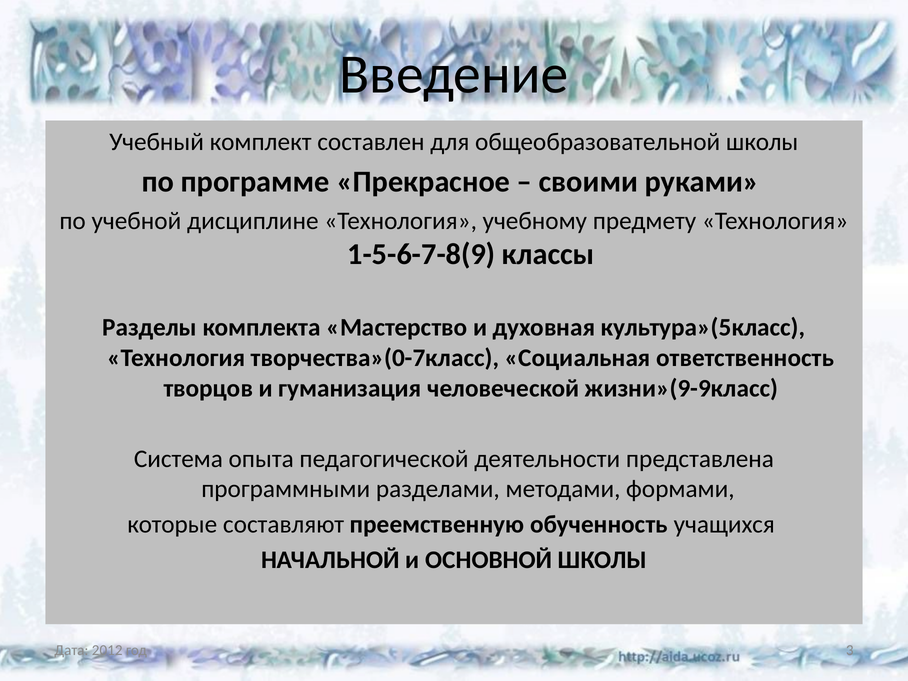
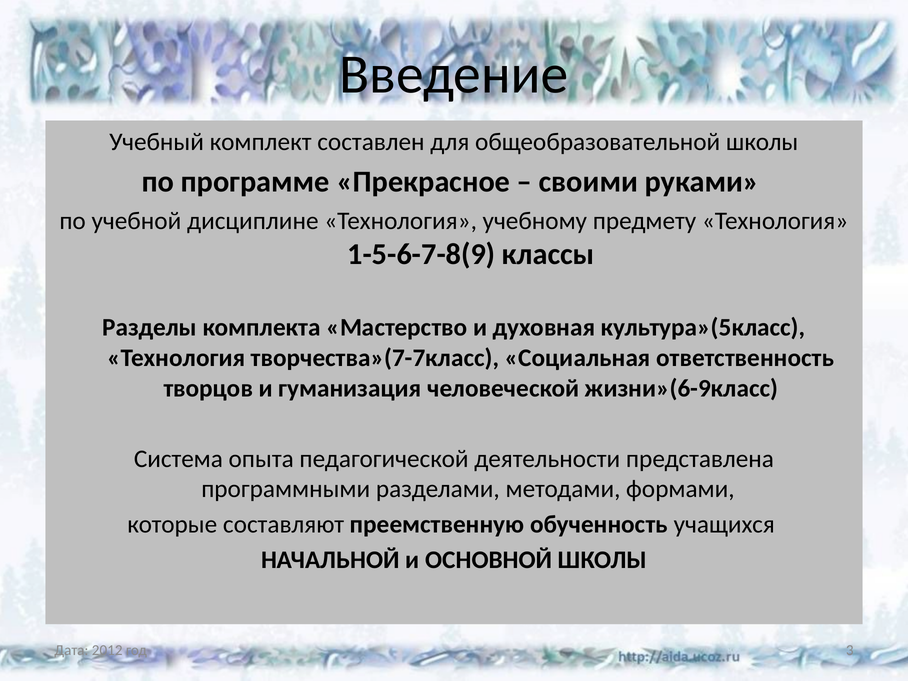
творчества»(0-7класс: творчества»(0-7класс -> творчества»(7-7класс (375, 358)
жизни»(9-9класс: жизни»(9-9класс -> жизни»(6-9класс (681, 388)
